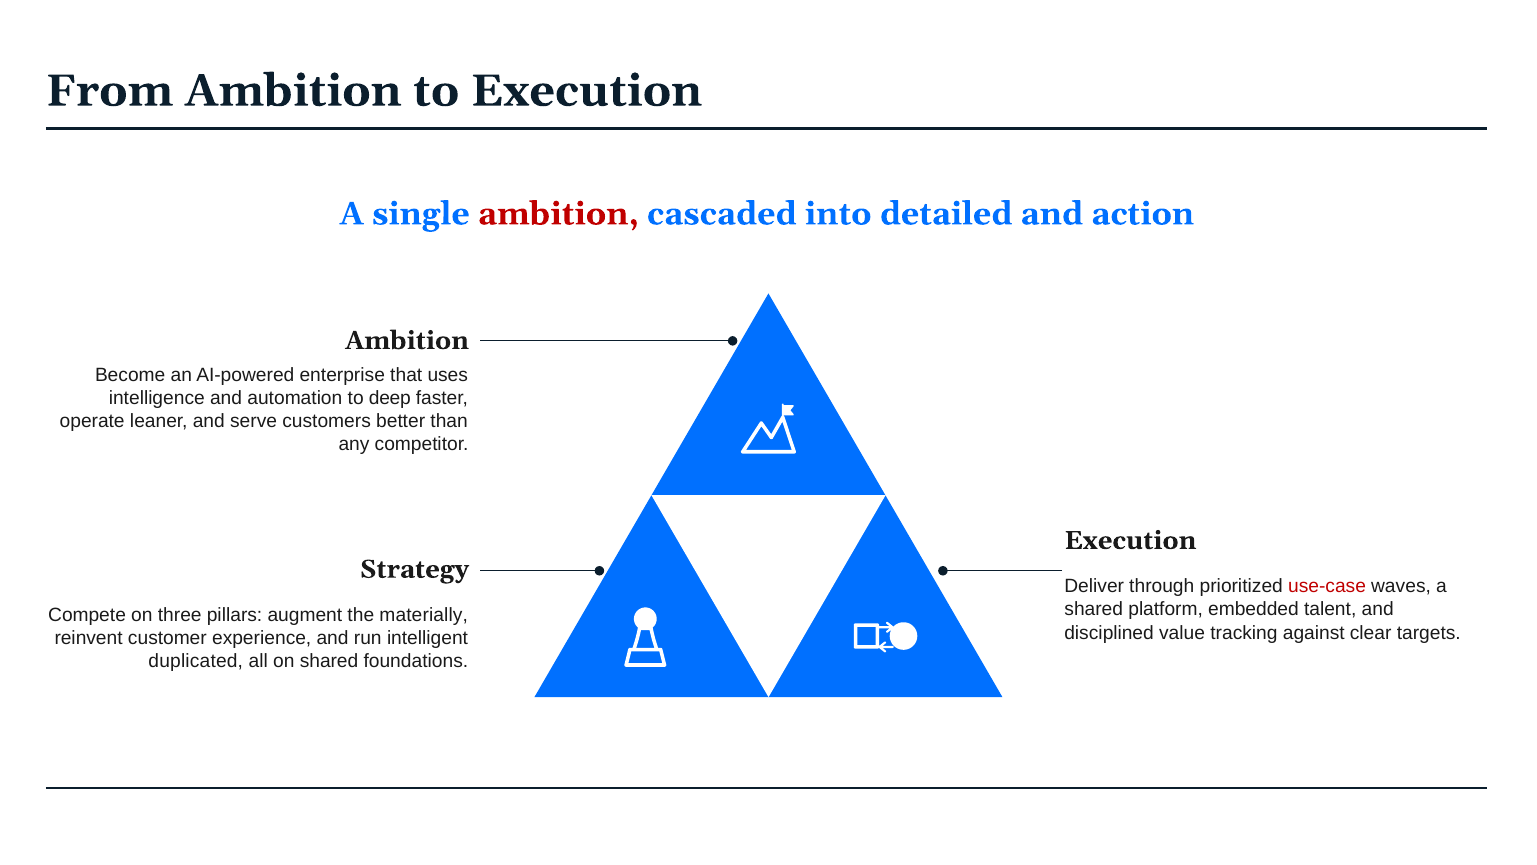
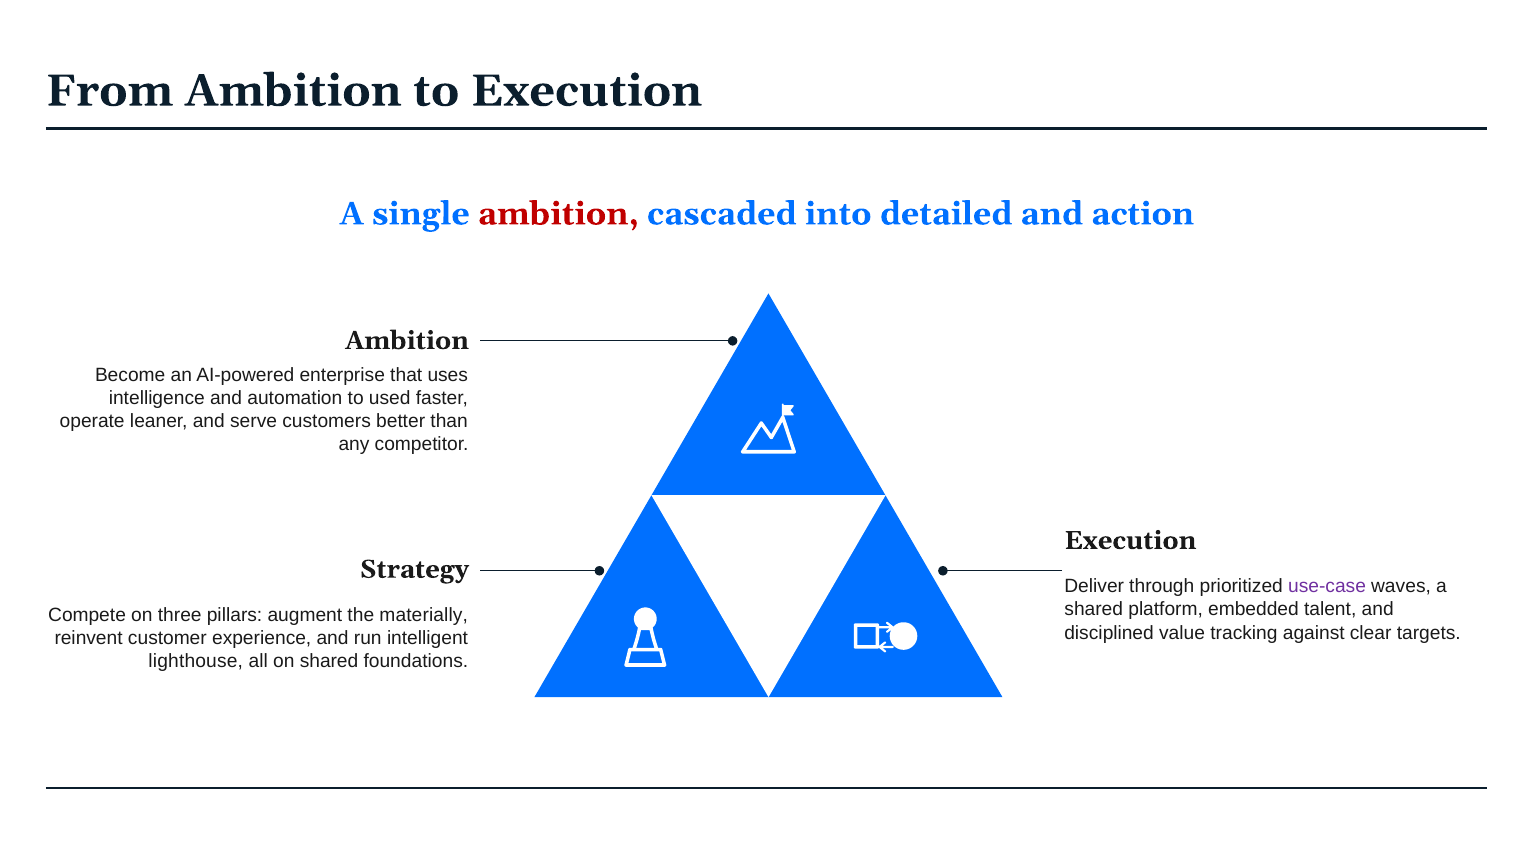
deep: deep -> used (390, 398)
use-case colour: red -> purple (1327, 586)
duplicated: duplicated -> lighthouse (196, 661)
